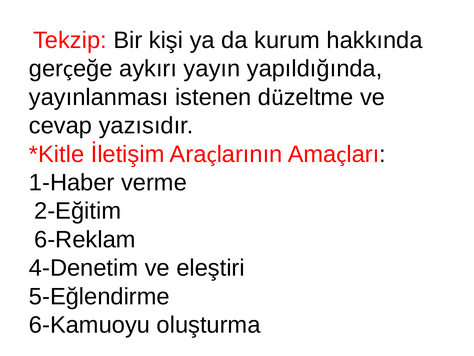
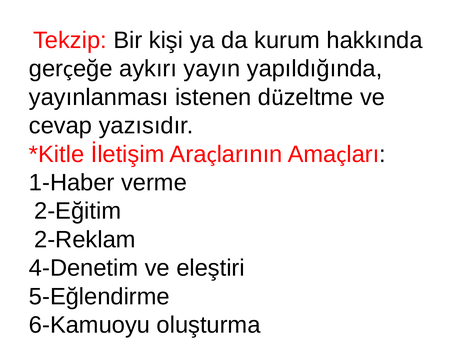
6-Reklam: 6-Reklam -> 2-Reklam (85, 239)
